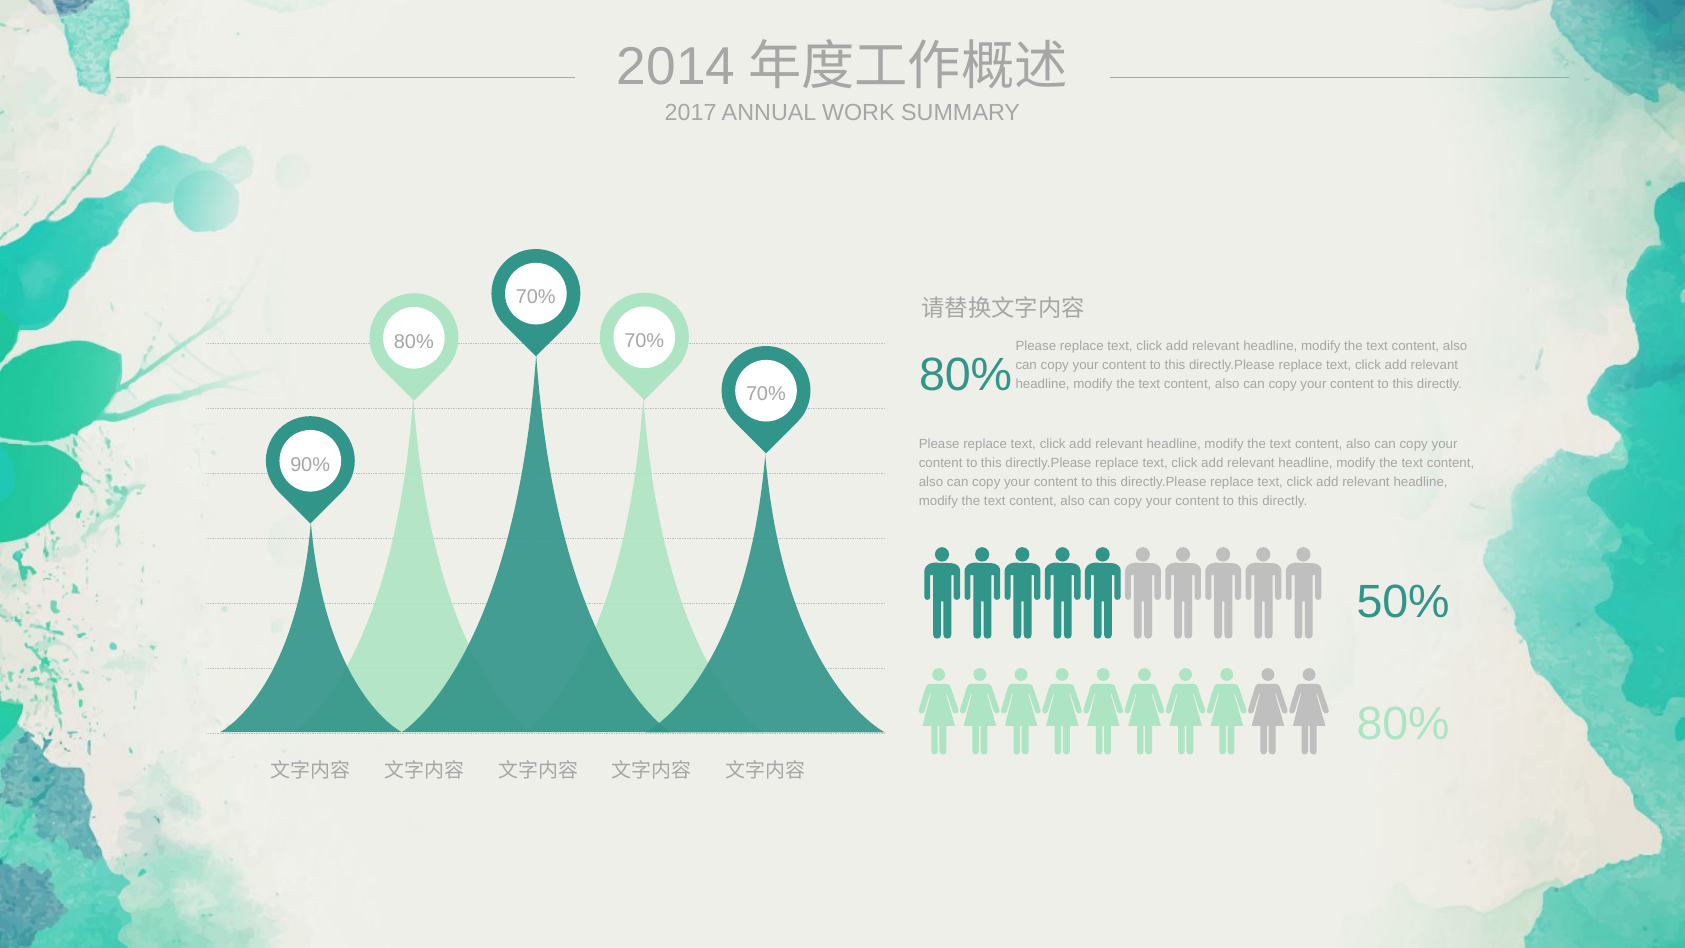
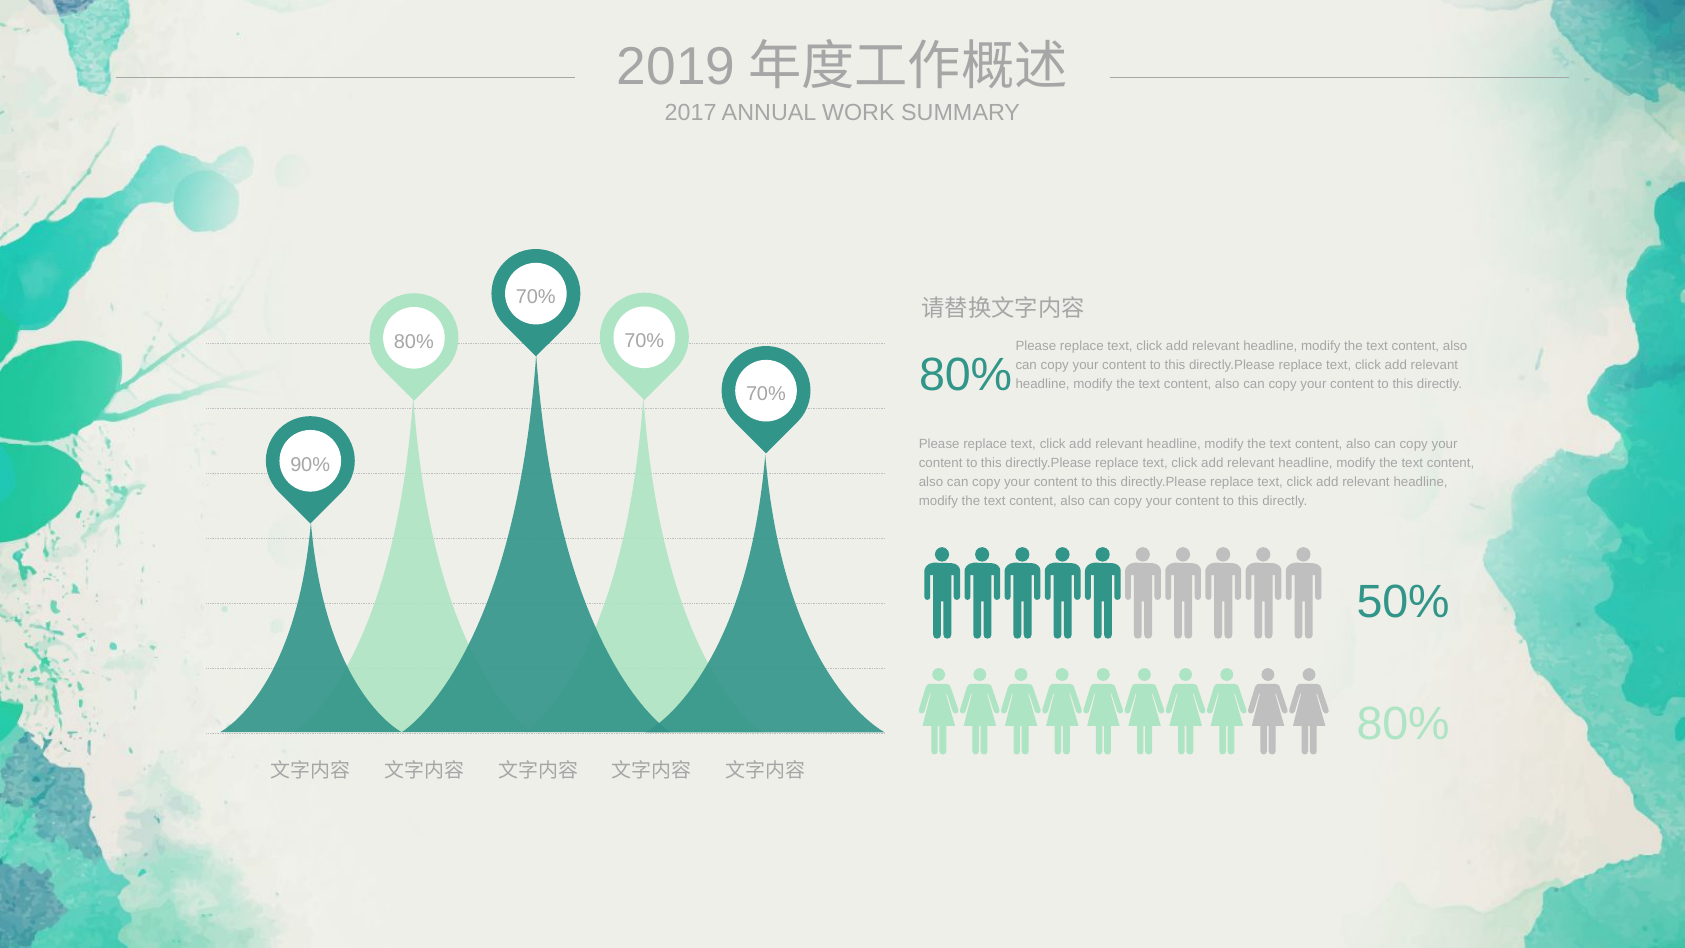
2014: 2014 -> 2019 (676, 67)
